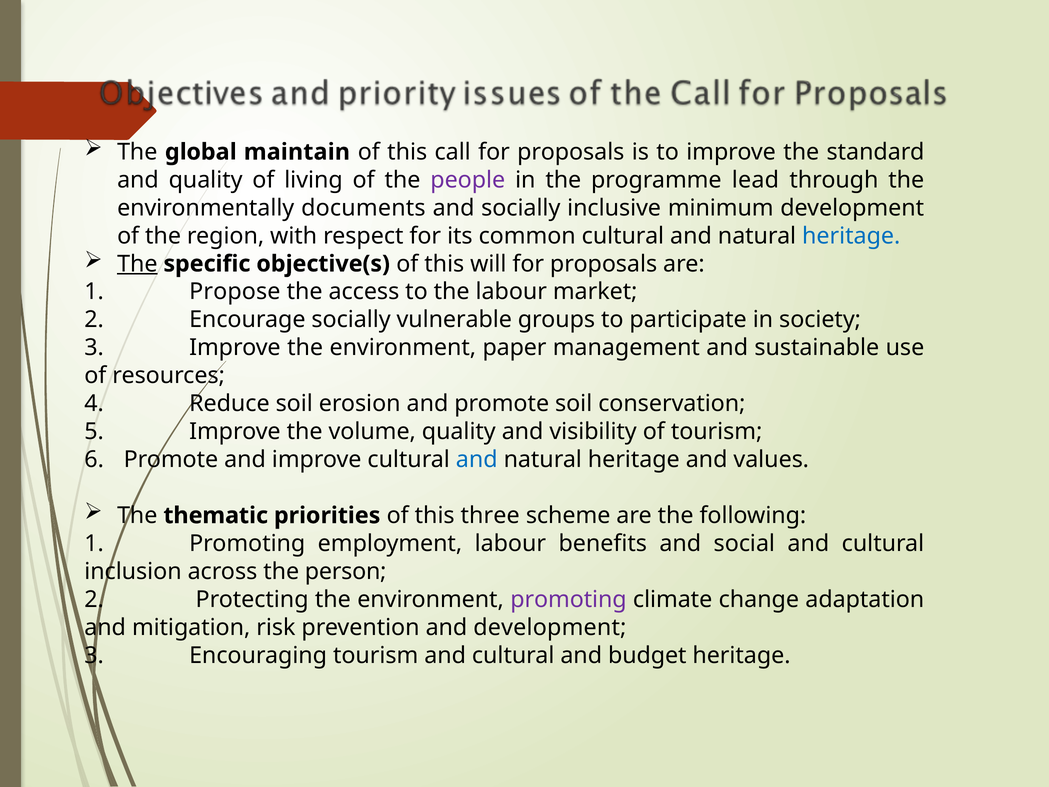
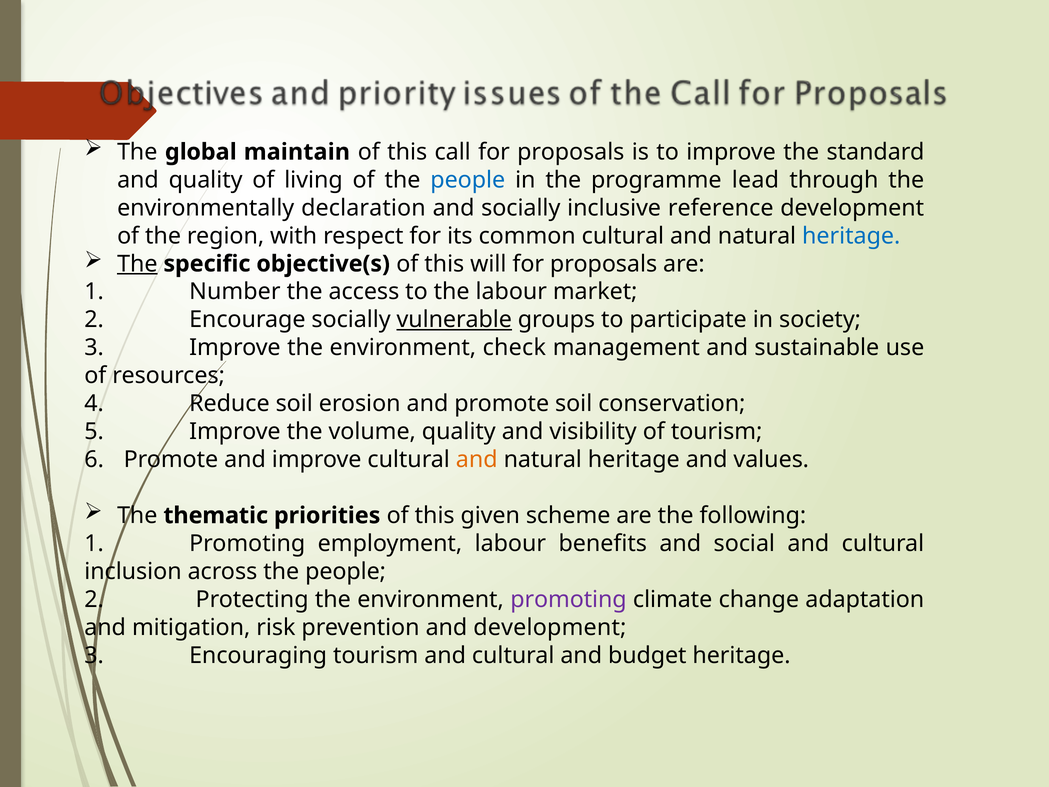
people colour: purple -> blue (468, 180)
documents: documents -> declaration (363, 208)
minimum: minimum -> reference (721, 208)
Propose: Propose -> Number (235, 292)
vulnerable underline: none -> present (454, 320)
paper: paper -> check (514, 348)
and colour: blue -> orange (477, 459)
three: three -> given (490, 515)
across the person: person -> people (346, 571)
